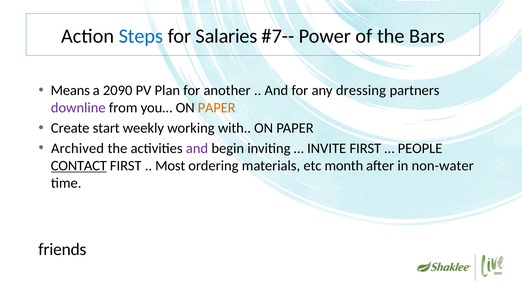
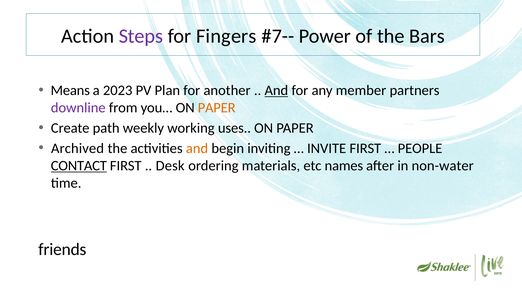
Steps colour: blue -> purple (141, 36)
Salaries: Salaries -> Fingers (226, 36)
2090: 2090 -> 2023 (118, 91)
And underline: none -> present (276, 91)
dressing: dressing -> member (361, 91)
start: start -> path (106, 128)
with: with -> uses (234, 128)
and colour: purple -> orange (197, 149)
Most: Most -> Desk (170, 166)
month: month -> names (344, 166)
